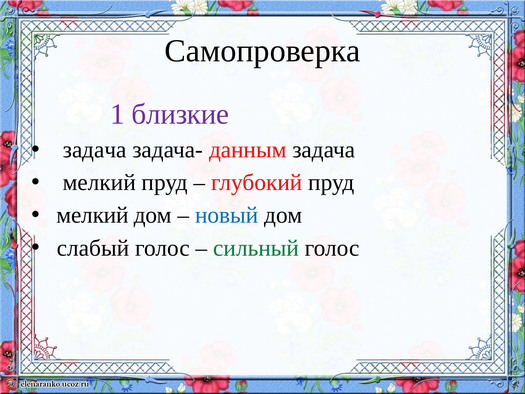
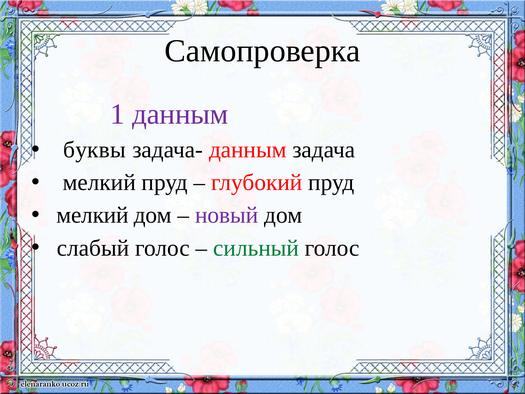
1 близкие: близкие -> данным (180, 114)
задача: задача -> буквы (95, 150)
новый colour: blue -> purple (227, 215)
